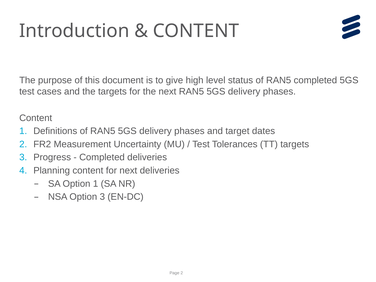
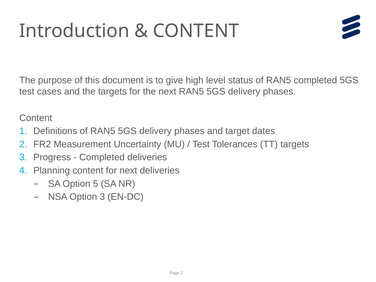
Option 1: 1 -> 5 (96, 184)
